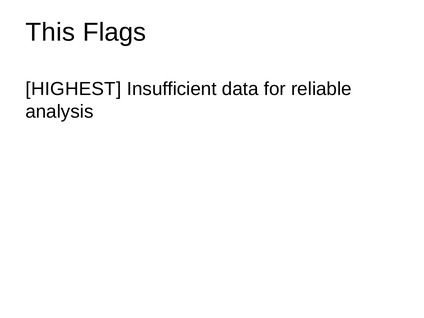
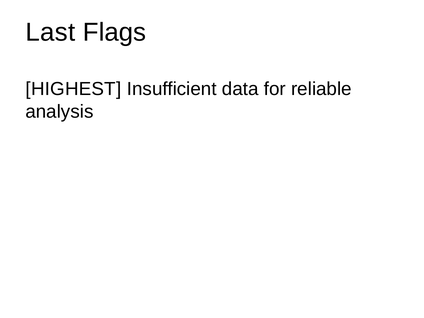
This: This -> Last (50, 32)
